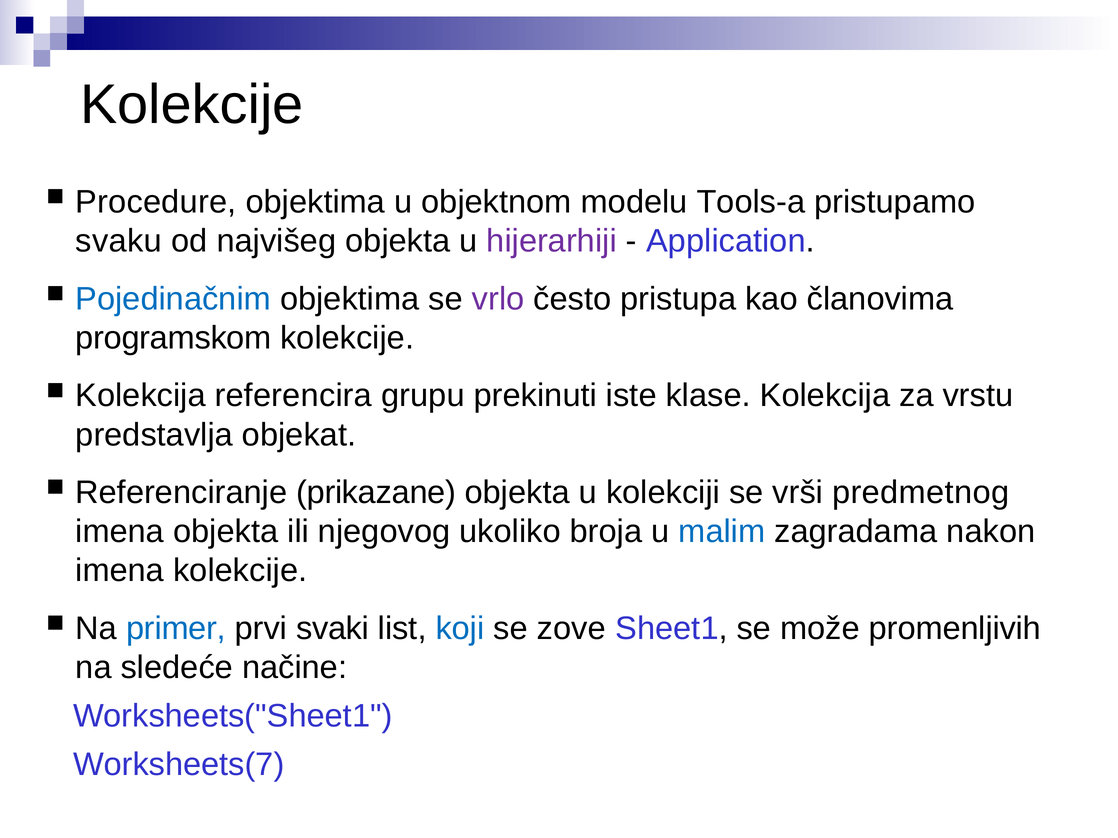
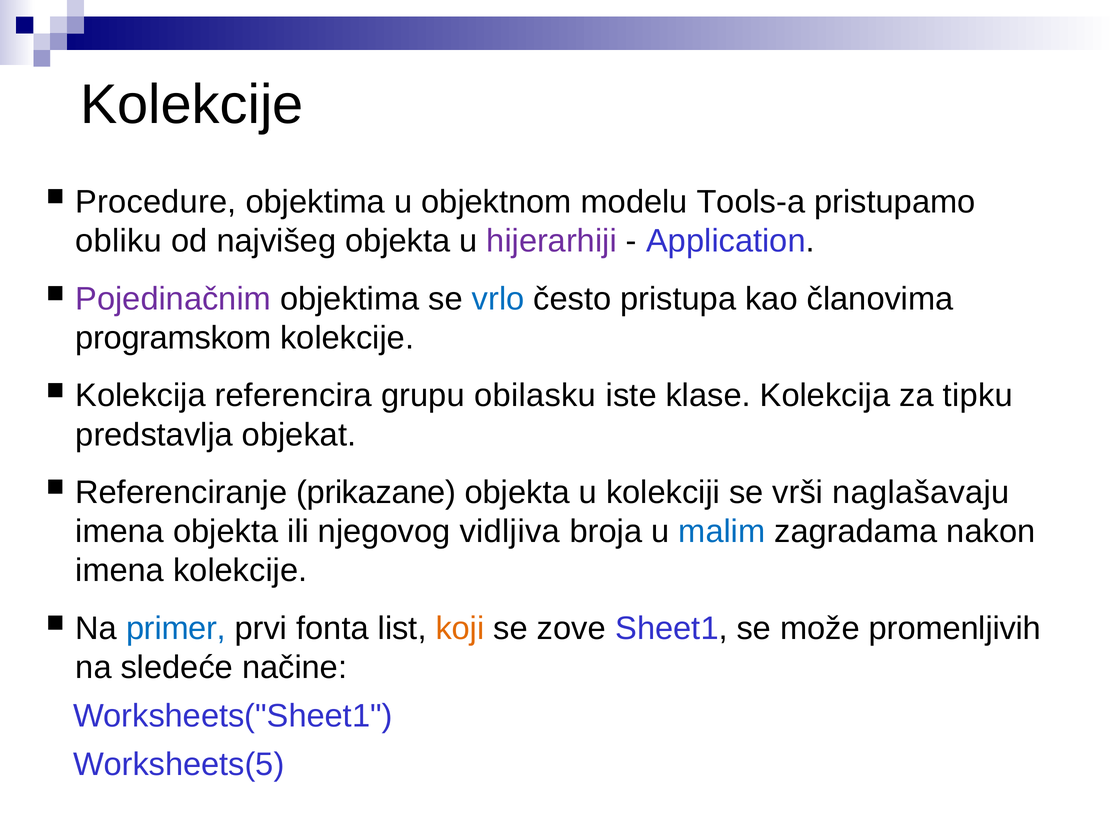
svaku: svaku -> obliku (119, 241)
Pojedinačnim colour: blue -> purple (173, 299)
vrlo colour: purple -> blue (498, 299)
prekinuti: prekinuti -> obilasku (535, 396)
vrstu: vrstu -> tipku (978, 396)
predmetnog: predmetnog -> naglašavaju (921, 493)
ukoliko: ukoliko -> vidljiva (510, 532)
svaki: svaki -> fonta (332, 629)
koji colour: blue -> orange (460, 629)
Worksheets(7: Worksheets(7 -> Worksheets(5 (179, 765)
